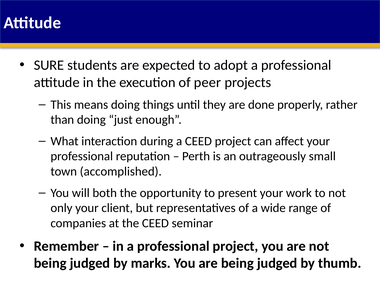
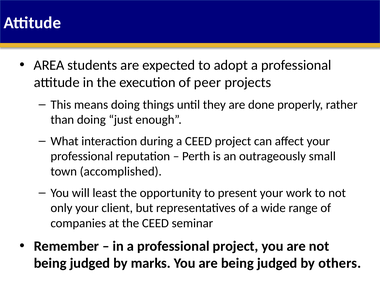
SURE: SURE -> AREA (49, 65)
both: both -> least (105, 193)
thumb: thumb -> others (340, 263)
